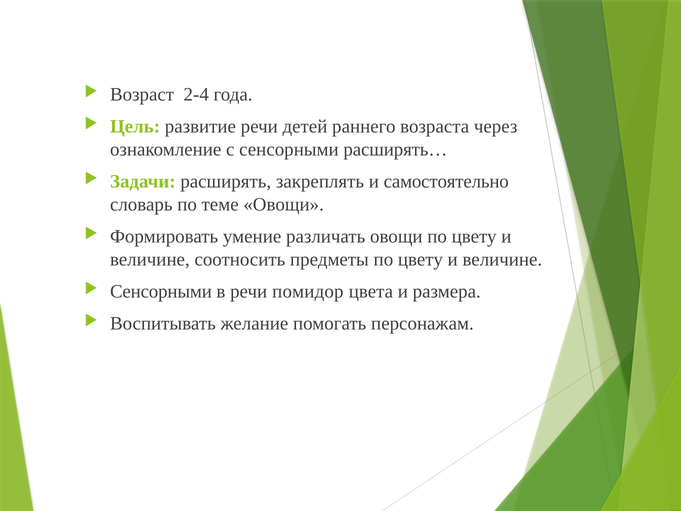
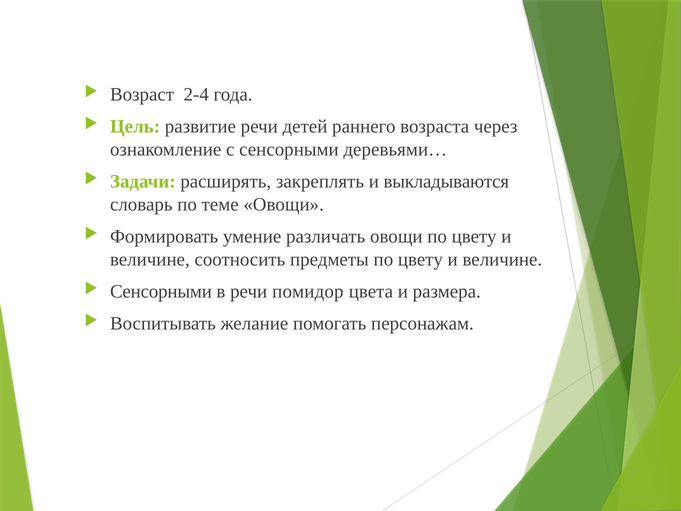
расширять…: расширять… -> деревьями… (395, 149)
самостоятельно: самостоятельно -> выкладываются (446, 182)
